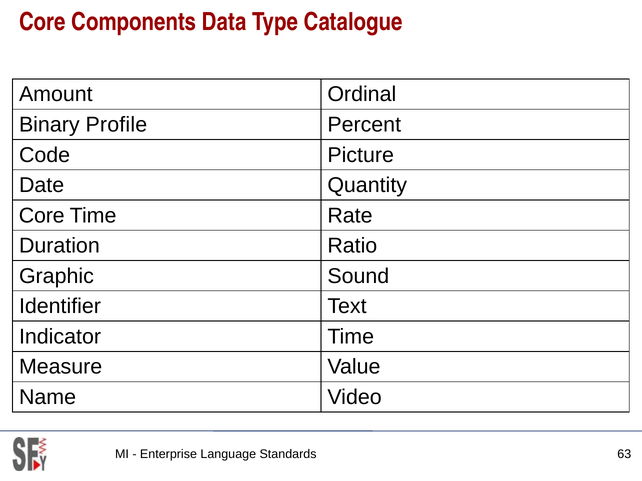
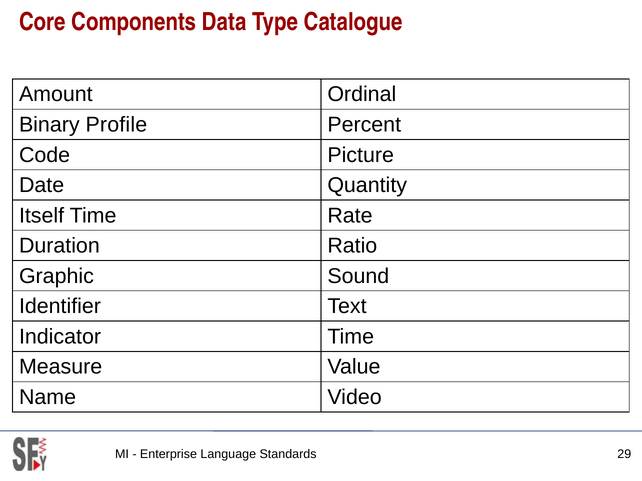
Core: Core -> Itself (42, 216)
63: 63 -> 29 (624, 455)
